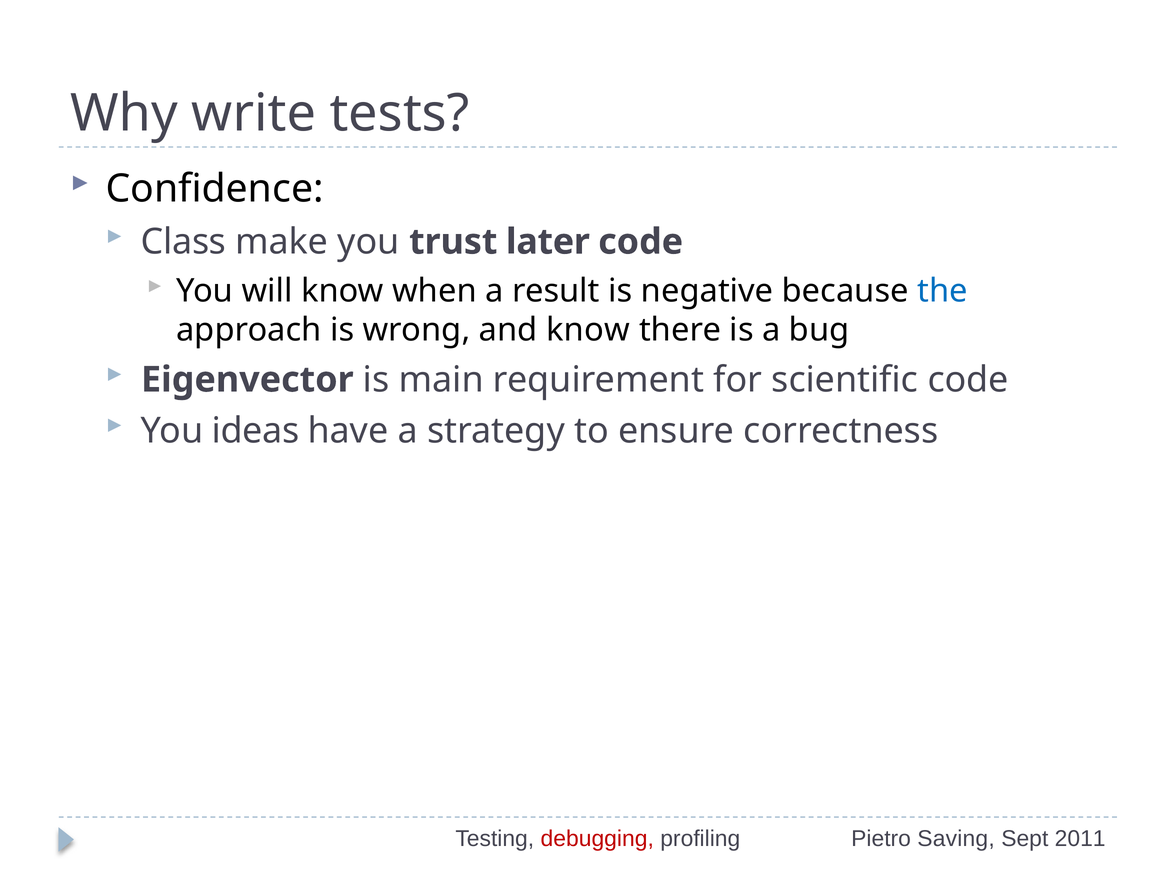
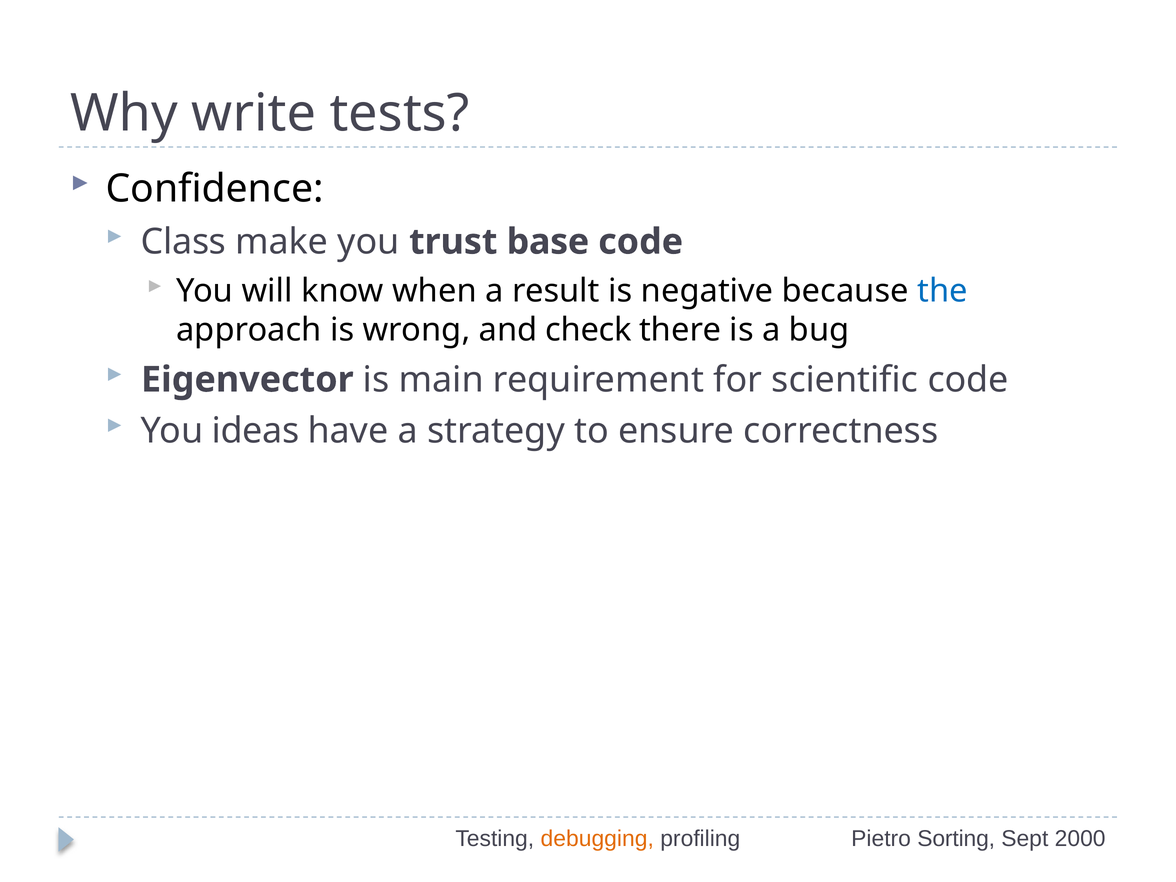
later: later -> base (548, 242)
and know: know -> check (588, 330)
debugging colour: red -> orange (597, 839)
Saving: Saving -> Sorting (956, 839)
2011: 2011 -> 2000 (1080, 839)
